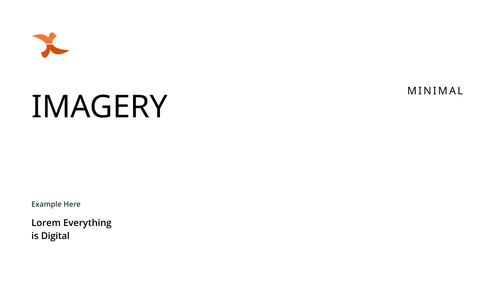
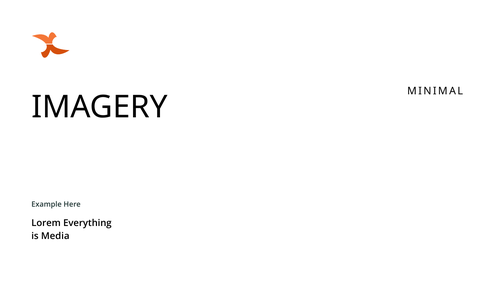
Digital: Digital -> Media (55, 236)
